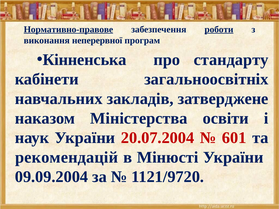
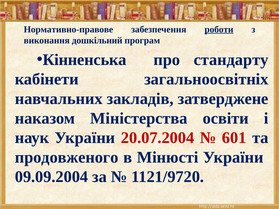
Нормативно-правове underline: present -> none (68, 29)
неперервної: неперервної -> дошкільний (97, 41)
рекомендацій: рекомендацій -> продовженого (67, 157)
